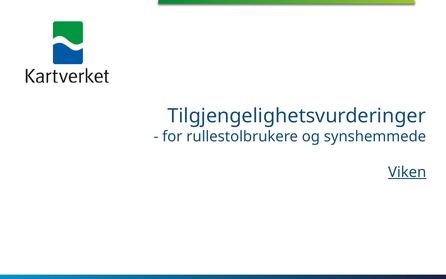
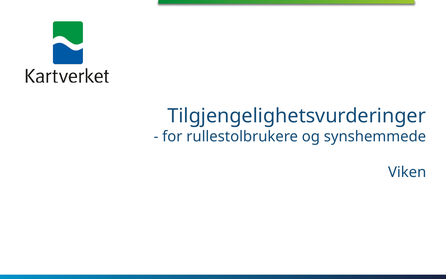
Viken underline: present -> none (407, 172)
